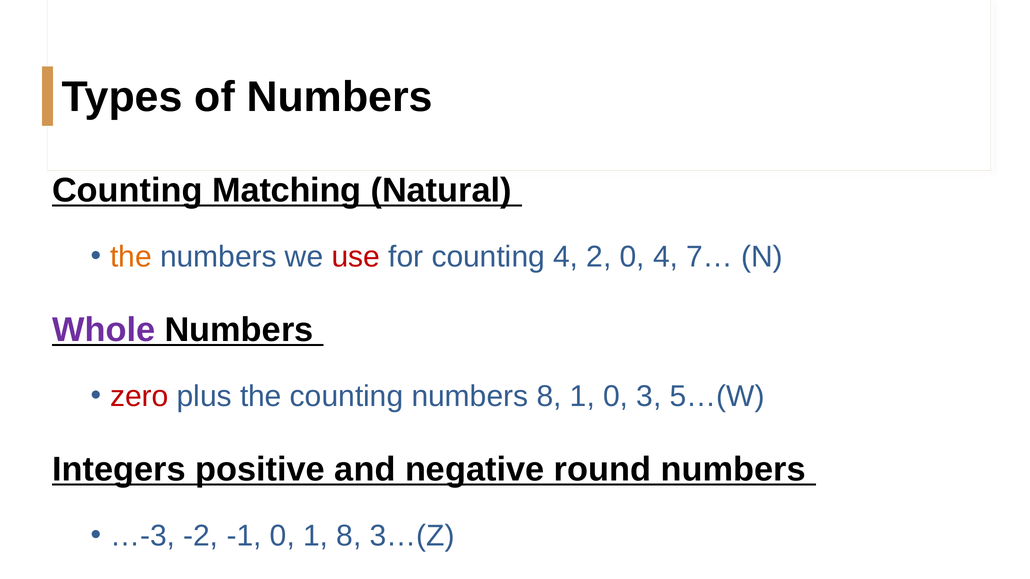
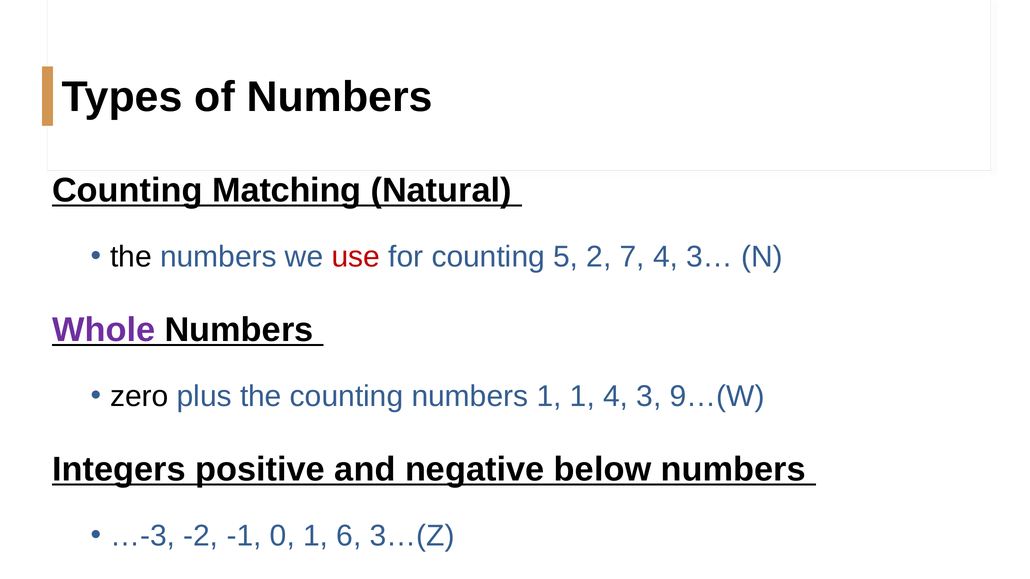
the colour: orange -> black (131, 257)
counting 4: 4 -> 5 (566, 257)
2 0: 0 -> 7 (632, 257)
7…: 7… -> 3… (710, 257)
zero colour: red -> black (139, 397)
numbers 8: 8 -> 1 (549, 397)
1 0: 0 -> 4 (616, 397)
5…(W: 5…(W -> 9…(W (717, 397)
round: round -> below (603, 470)
1 8: 8 -> 6 (349, 536)
